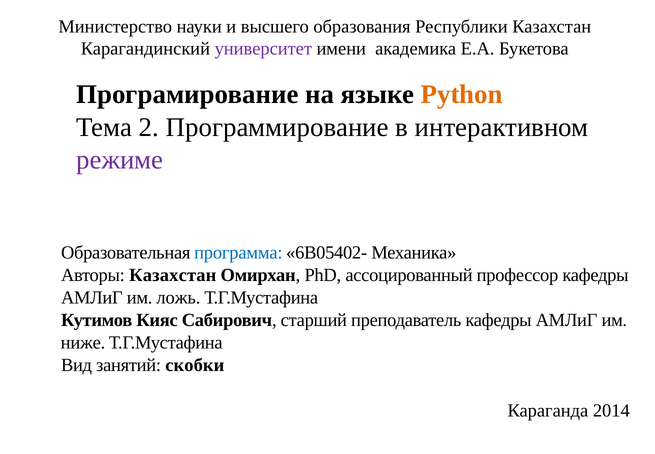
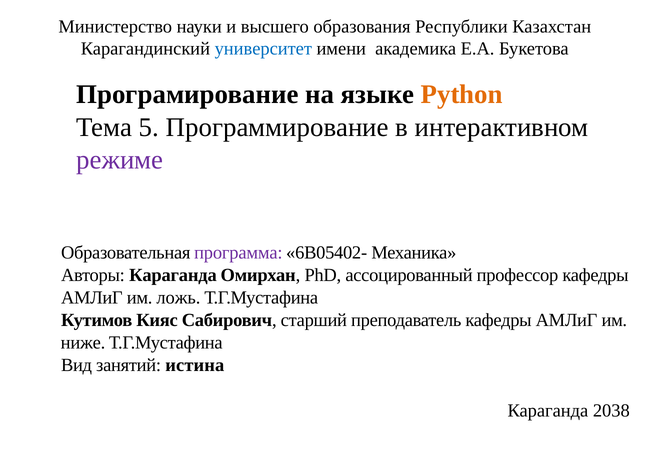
университет colour: purple -> blue (263, 49)
2: 2 -> 5 (149, 127)
программа colour: blue -> purple (238, 252)
Авторы Казахстан: Казахстан -> Караганда (173, 275)
скобки: скобки -> истина (195, 365)
2014: 2014 -> 2038 (611, 410)
